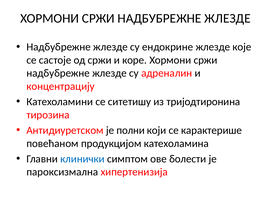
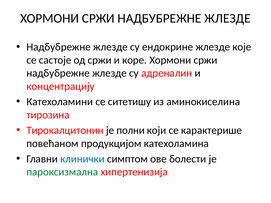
тријодтиронина: тријодтиронина -> аминокиселина (203, 102)
Антидиуретском: Антидиуретском -> Тирокалцитонин (65, 130)
пароксизмална colour: black -> green (62, 172)
